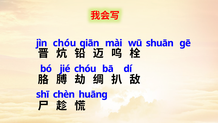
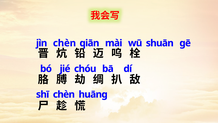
jìn chóu: chóu -> chèn (64, 43)
